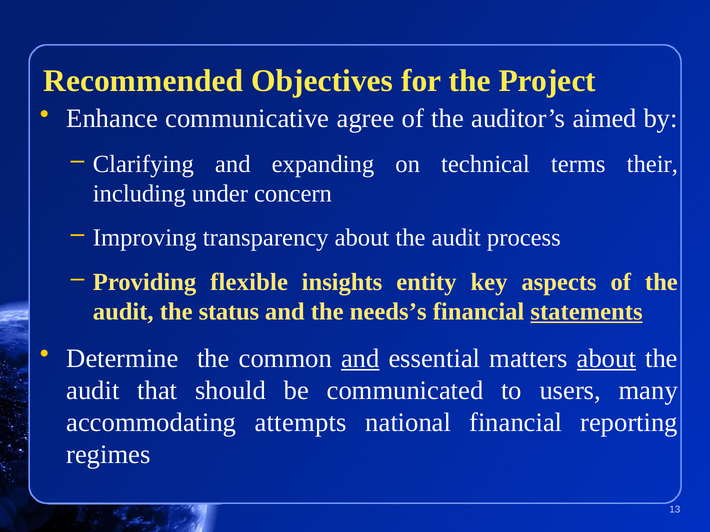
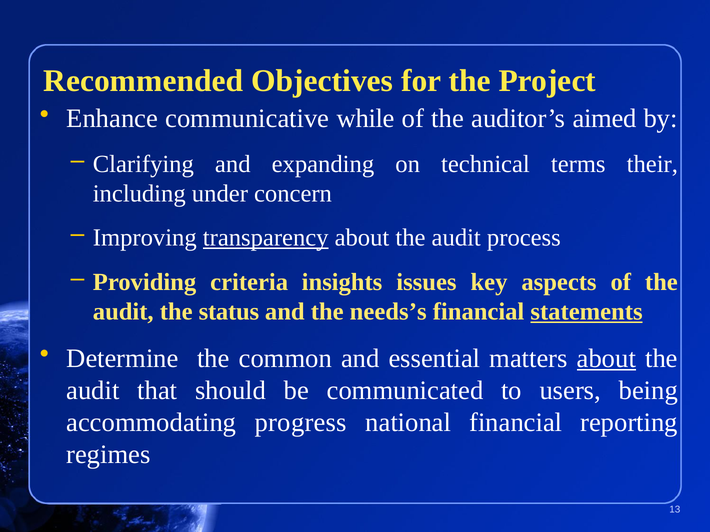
agree: agree -> while (366, 119)
transparency underline: none -> present (266, 238)
flexible: flexible -> criteria (249, 282)
entity: entity -> issues (426, 282)
and underline: present -> none (360, 359)
many: many -> being (648, 391)
attempts: attempts -> progress (301, 423)
